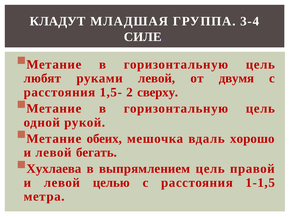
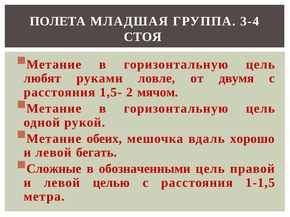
КЛАДУТ: КЛАДУТ -> ПОЛЕТА (58, 21)
СИЛЕ: СИЛЕ -> СТОЯ (143, 37)
руками левой: левой -> ловле (157, 79)
сверху: сверху -> мячом (158, 92)
Хухлаева: Хухлаева -> Сложные (54, 169)
выпрямлением: выпрямлением -> обозначенными (145, 169)
